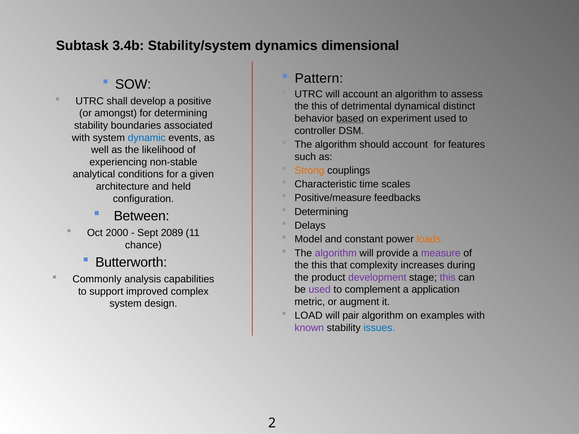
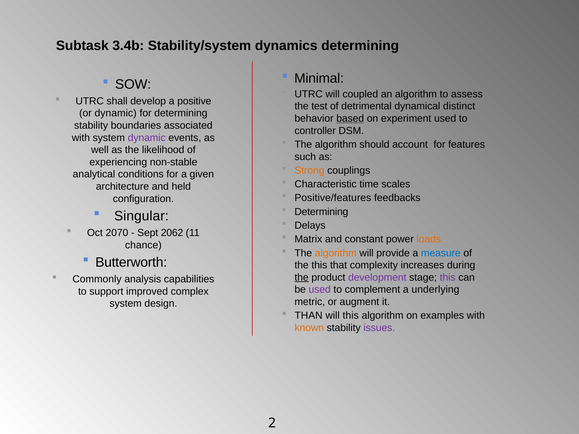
dynamics dimensional: dimensional -> determining (360, 46)
Pattern: Pattern -> Minimal (319, 79)
will account: account -> coupled (360, 94)
this: this -> test (319, 106)
or amongst: amongst -> dynamic (116, 113)
dynamic colour: blue -> purple (147, 138)
Positive/measure: Positive/measure -> Positive/features (333, 198)
Between: Between -> Singular (141, 216)
2000: 2000 -> 2070 (117, 233)
2089: 2089 -> 2062 (172, 233)
Model: Model -> Matrix (308, 239)
algorithm colour: purple -> orange (336, 253)
measure colour: purple -> blue (441, 253)
the underline: none -> present (302, 278)
application: application -> underlying (435, 290)
LOAD: LOAD -> THAN (309, 316)
will pair: pair -> this (351, 316)
known colour: purple -> orange (309, 328)
issues colour: blue -> purple (379, 328)
